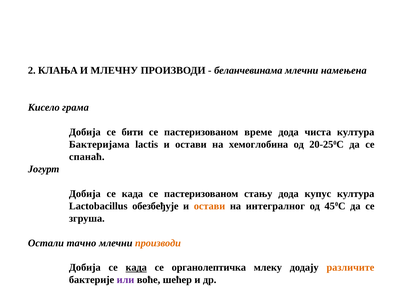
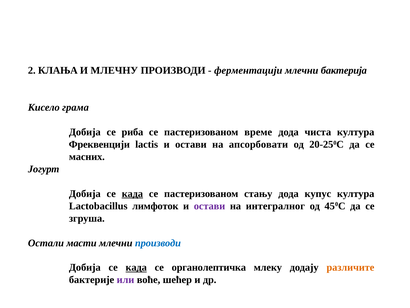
беланчевинама: беланчевинама -> ферментацији (248, 70)
намењенa: намењенa -> бактерија (344, 70)
бити: бити -> риба (132, 132)
Бактеријама: Бактеријама -> Фреквенцији (99, 144)
хемоглобина: хемоглобина -> апсорбовати (258, 144)
спанаћ: спанаћ -> масних (87, 156)
када underline: none -> present (132, 193)
обезбеђује: обезбеђује -> лимфоток (155, 206)
остави colour: orange -> purple (210, 206)
тачно: тачно -> мaсти (82, 243)
производи colour: orange -> blue (158, 243)
